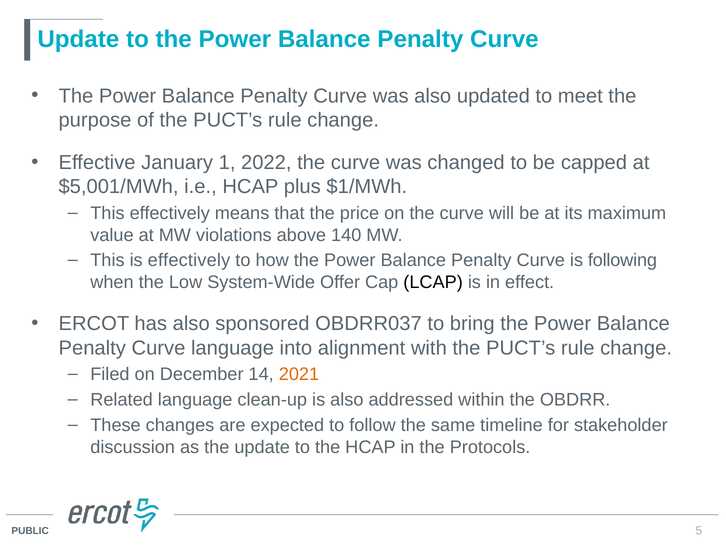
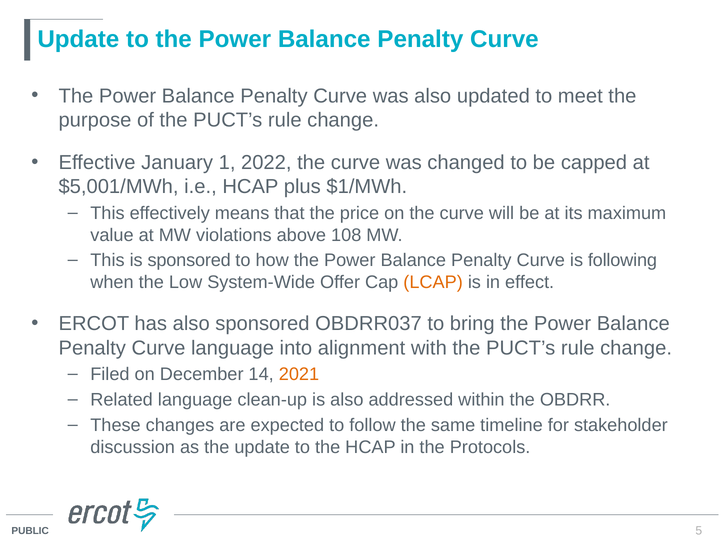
140: 140 -> 108 (346, 235)
is effectively: effectively -> sponsored (189, 260)
LCAP colour: black -> orange (433, 282)
